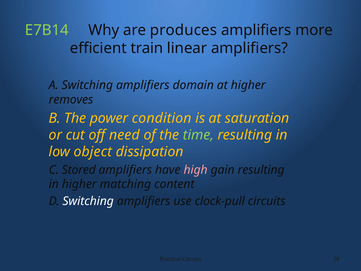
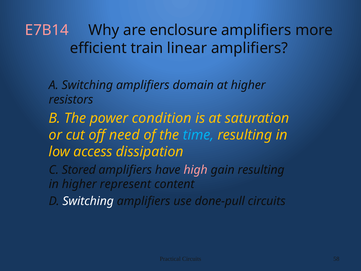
E7B14 colour: light green -> pink (47, 30)
produces: produces -> enclosure (184, 30)
removes: removes -> resistors (71, 100)
time colour: light green -> light blue (198, 135)
object: object -> access (93, 152)
matching: matching -> represent (125, 184)
clock-pull: clock-pull -> done-pull (220, 201)
